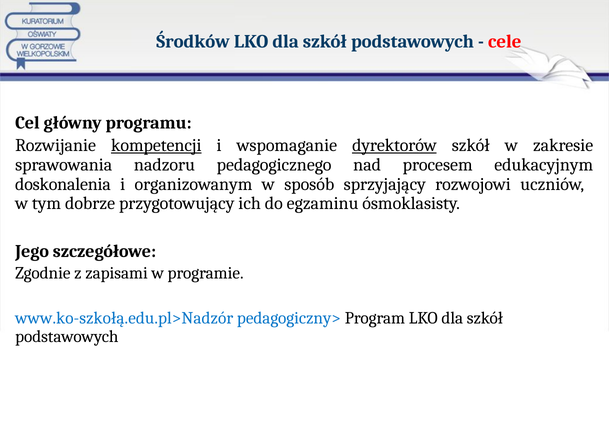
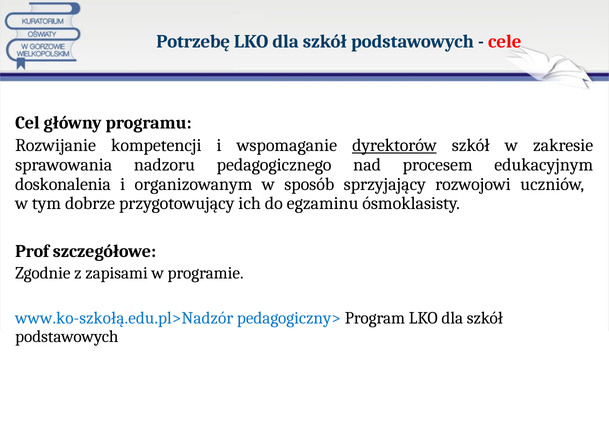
Środków: Środków -> Potrzebę (193, 41)
kompetencji underline: present -> none (156, 146)
Jego: Jego -> Prof (32, 251)
